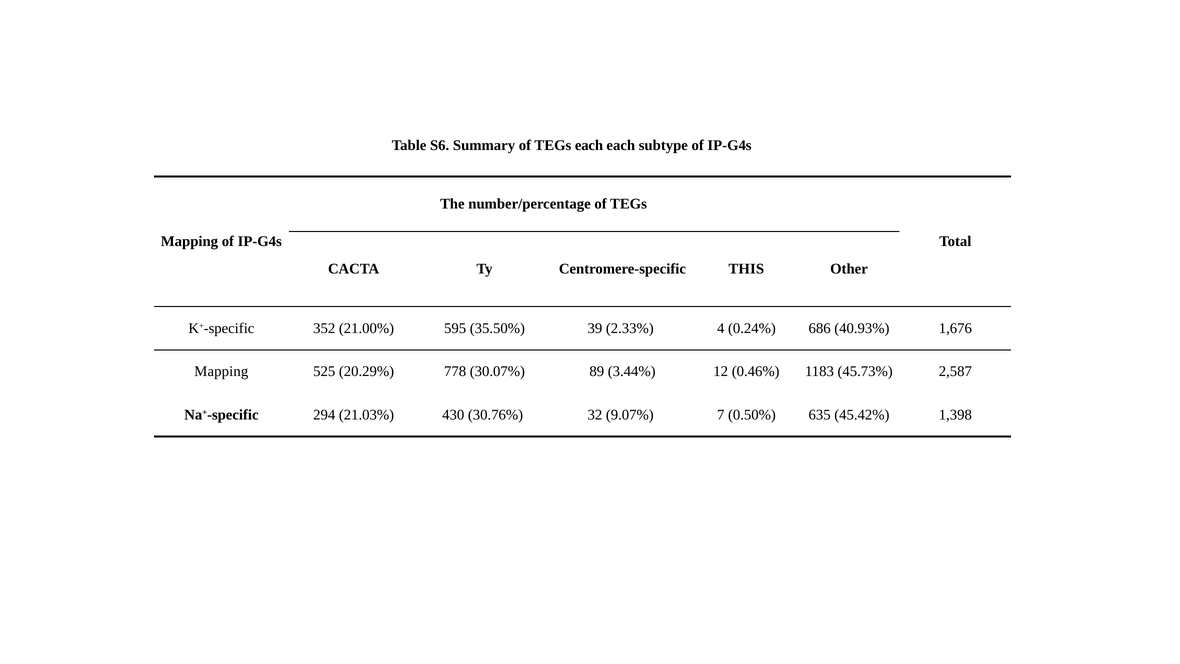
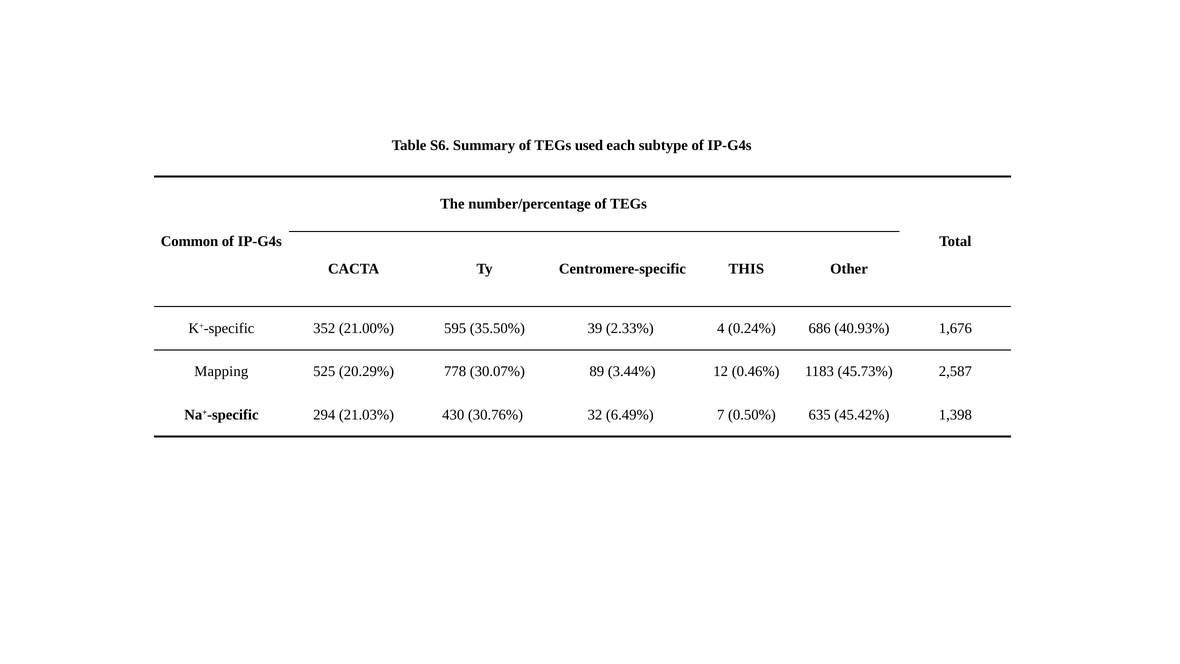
TEGs each: each -> used (589, 145)
Mapping: Mapping -> Common (190, 241)
9.07%: 9.07% -> 6.49% (630, 415)
